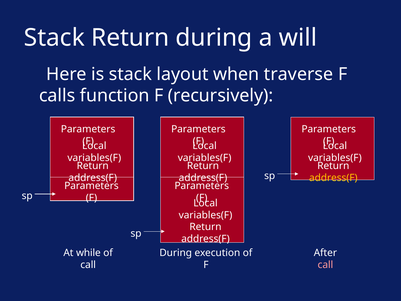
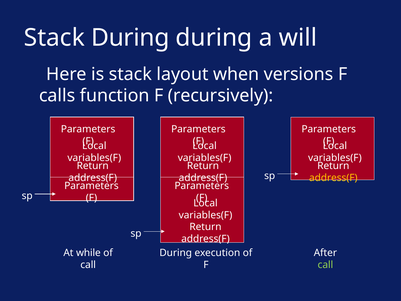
Stack Return: Return -> During (130, 38)
traverse: traverse -> versions (299, 74)
call colour: pink -> light green (325, 265)
